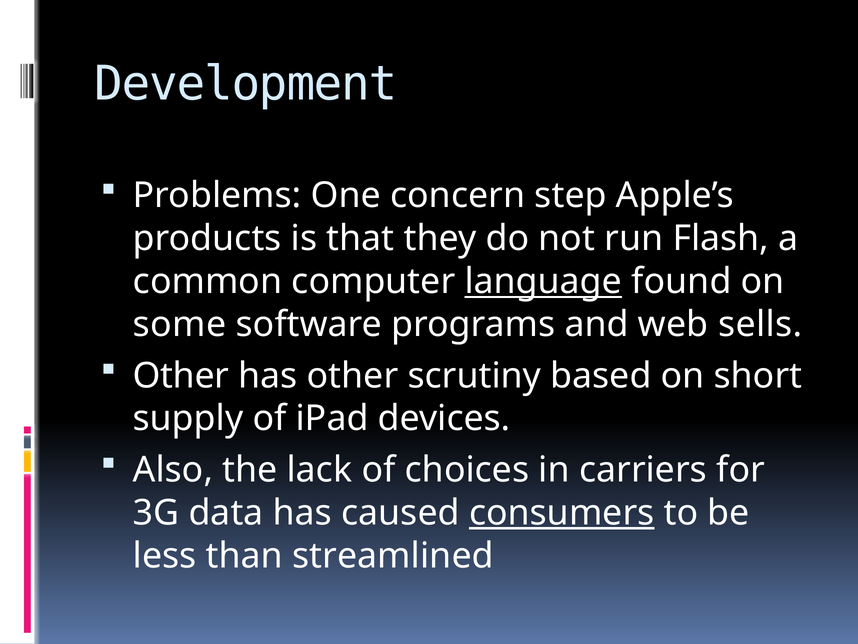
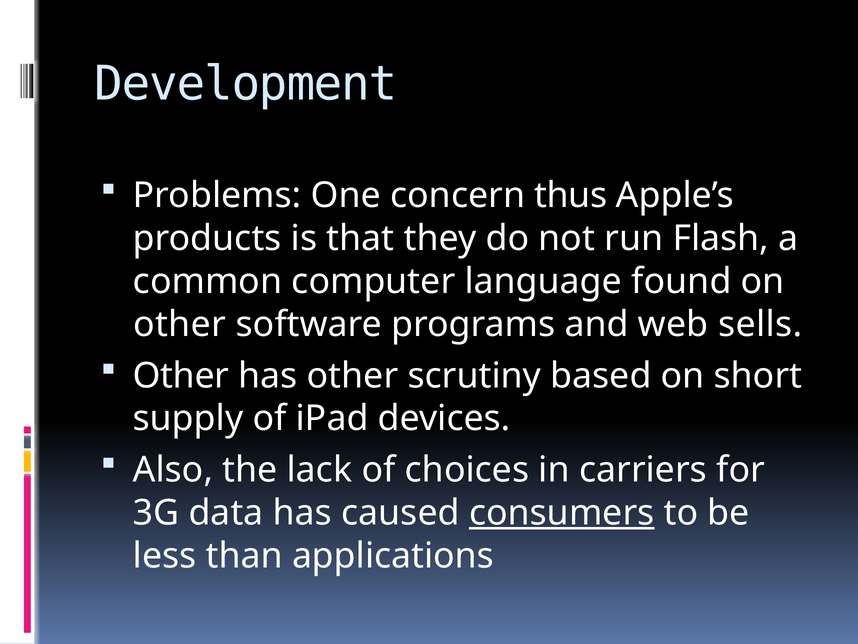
step: step -> thus (571, 196)
language underline: present -> none (543, 281)
some: some -> other (180, 324)
streamlined: streamlined -> applications (393, 555)
